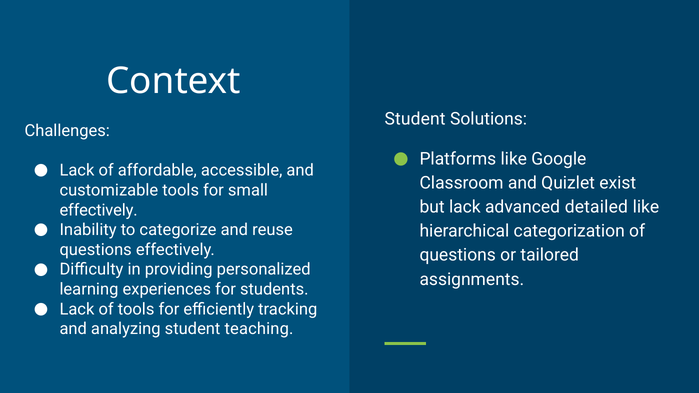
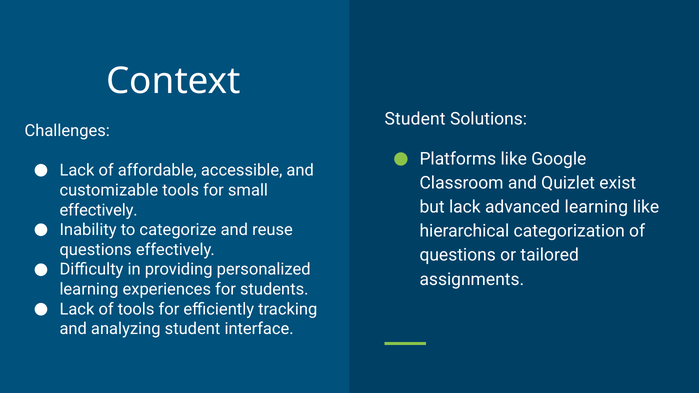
advanced detailed: detailed -> learning (596, 207)
teaching: teaching -> interface (259, 329)
